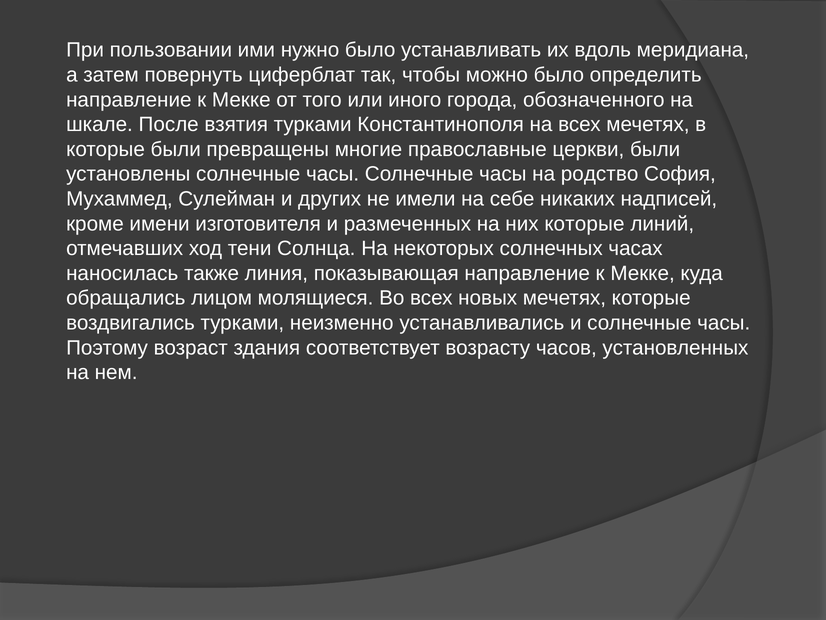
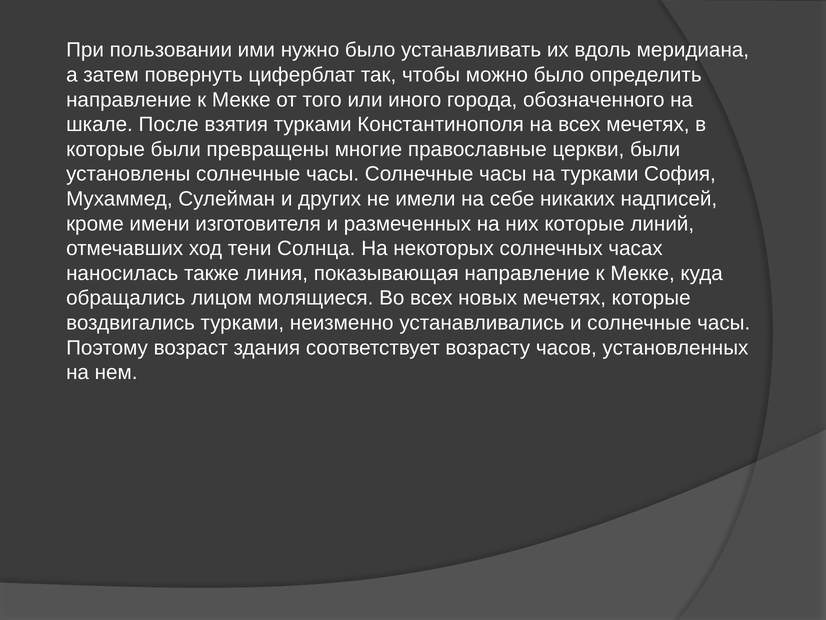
на родство: родство -> турками (600, 174)
